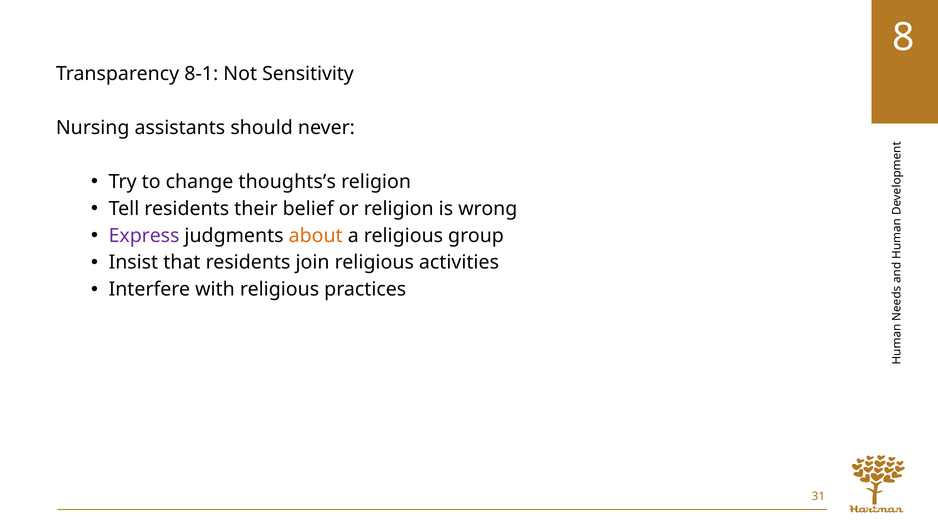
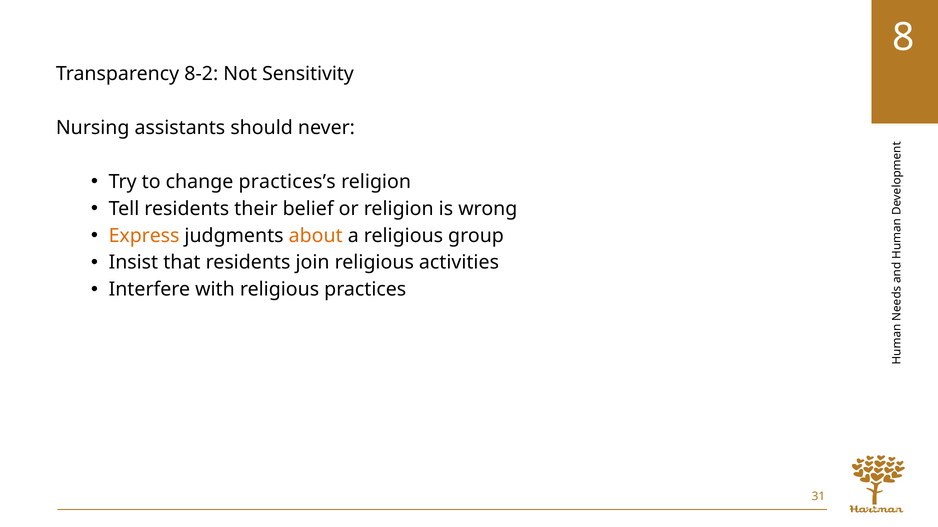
8-1: 8-1 -> 8-2 (201, 74)
thoughts’s: thoughts’s -> practices’s (287, 182)
Express colour: purple -> orange (144, 236)
